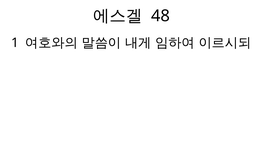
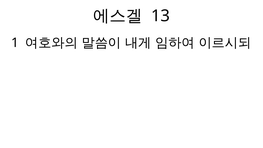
48: 48 -> 13 (161, 16)
